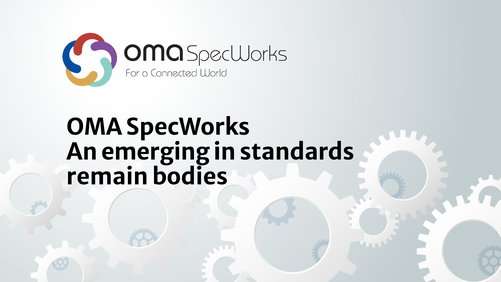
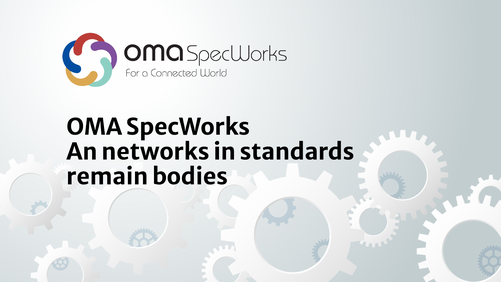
emerging: emerging -> networks (155, 152)
